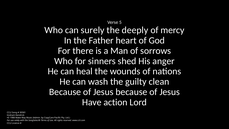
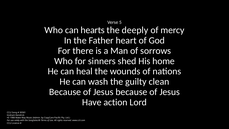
surely: surely -> hearts (93, 30)
anger: anger -> home (164, 61)
